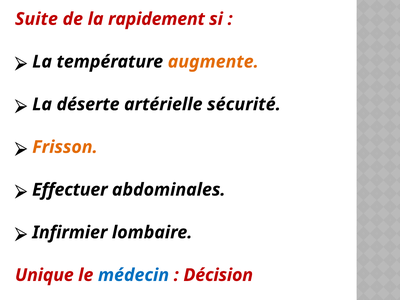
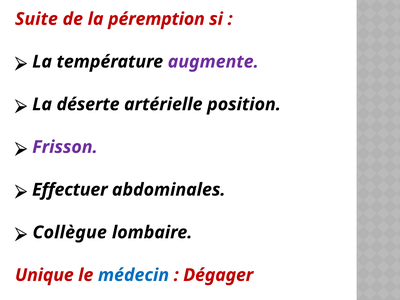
rapidement: rapidement -> péremption (156, 19)
augmente colour: orange -> purple (213, 62)
sécurité: sécurité -> position (244, 104)
Frisson colour: orange -> purple (65, 147)
Infirmier: Infirmier -> Collègue (70, 232)
Décision: Décision -> Dégager (218, 275)
